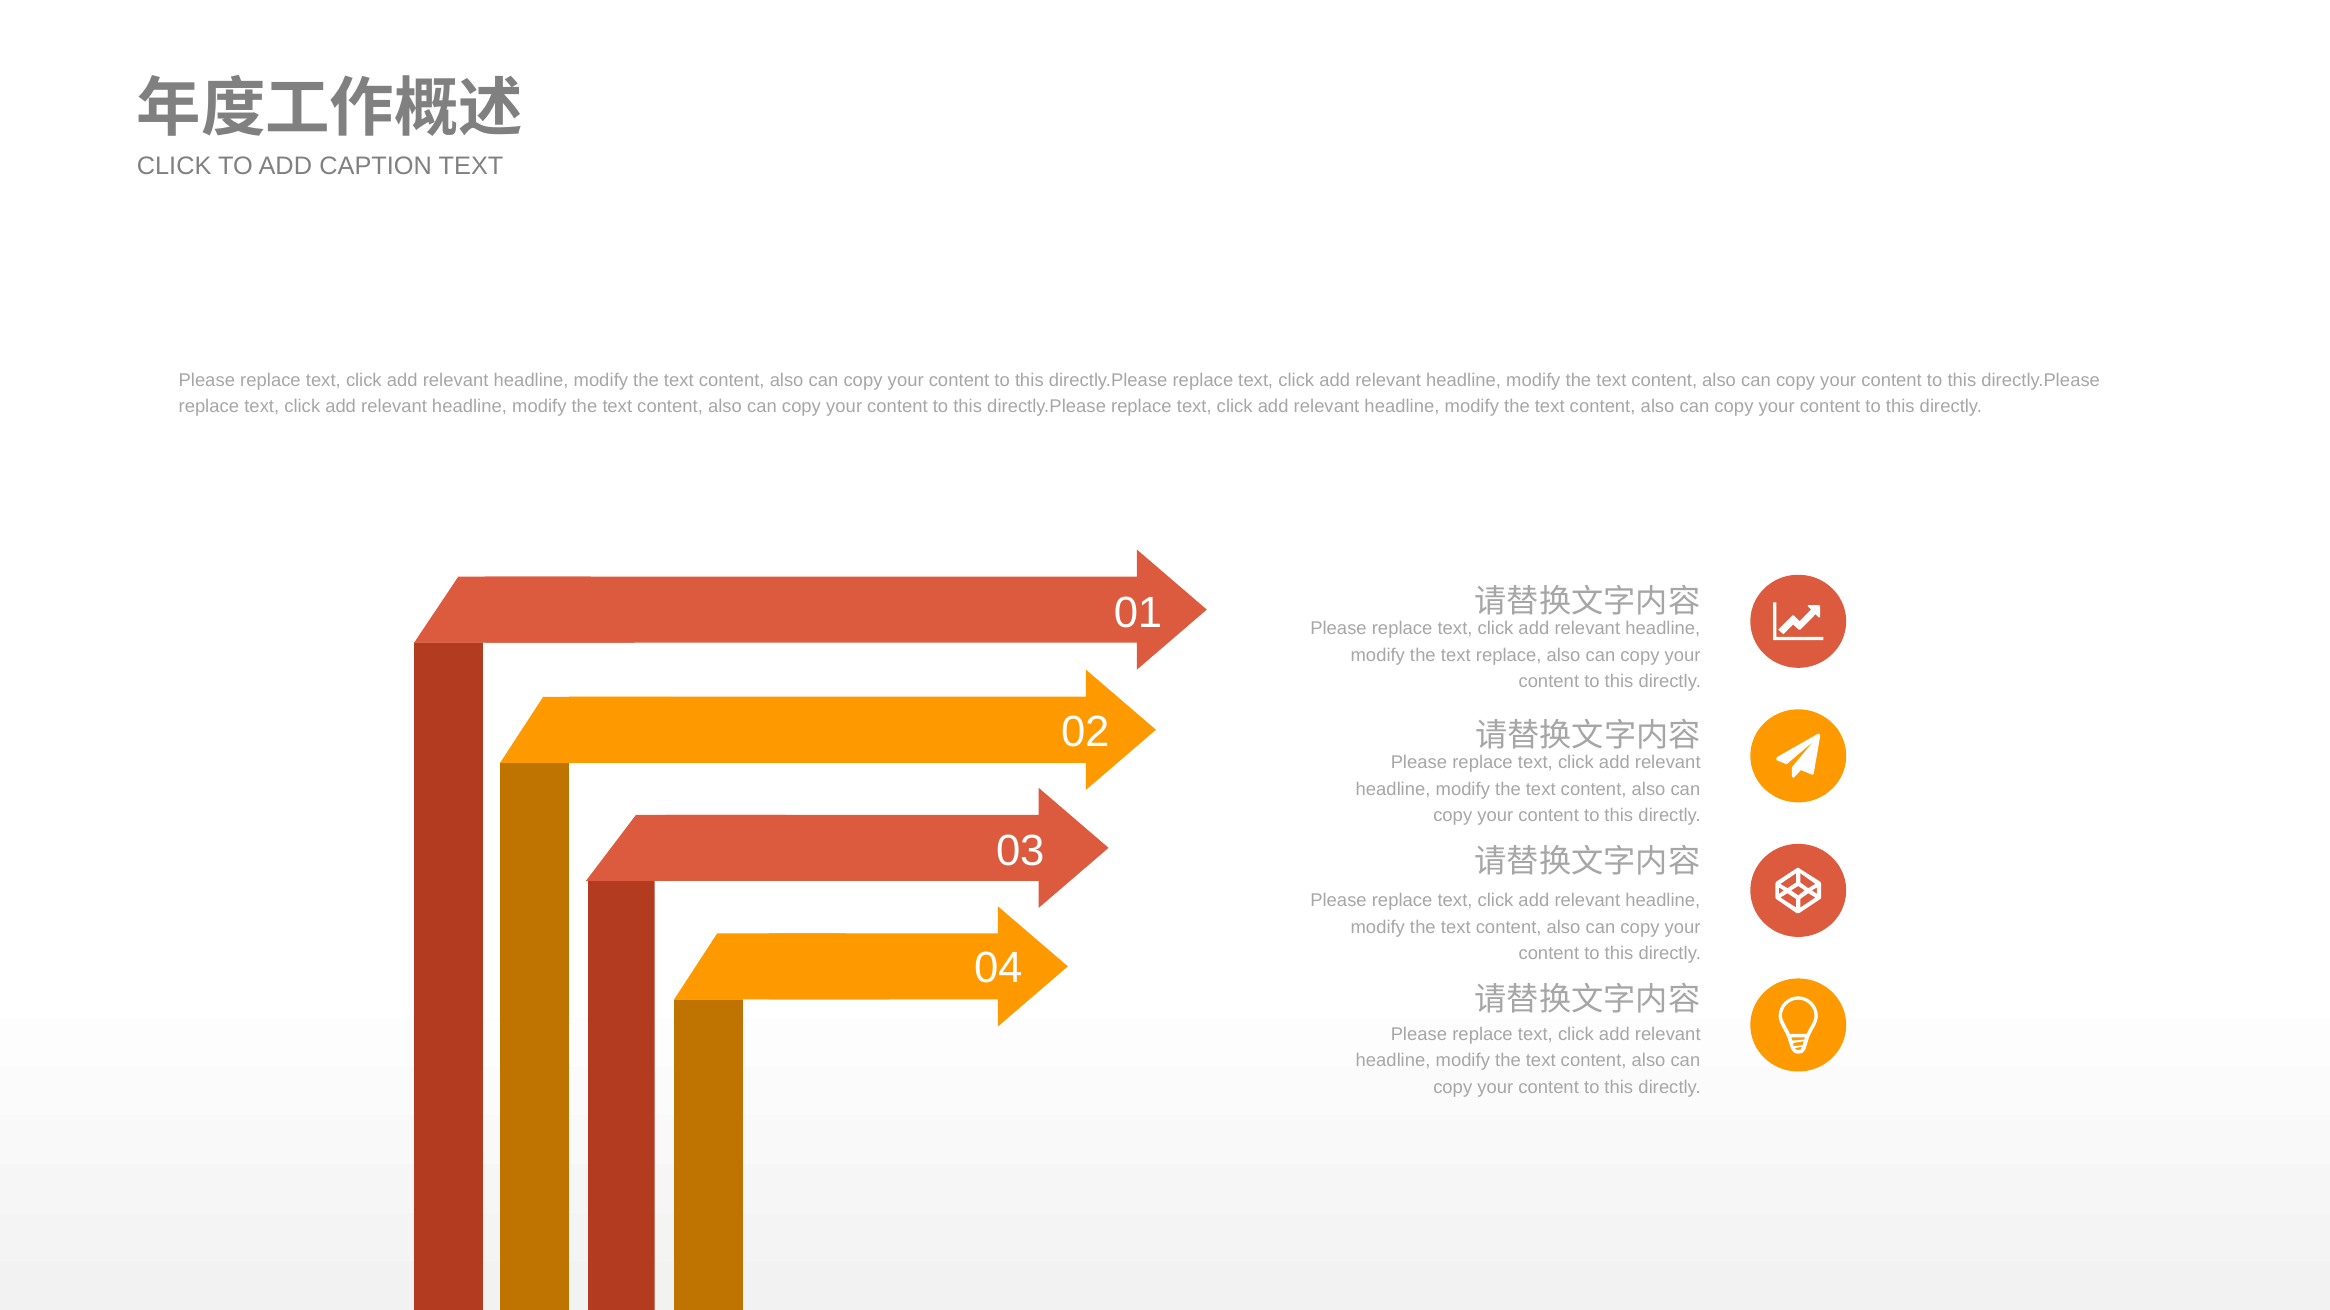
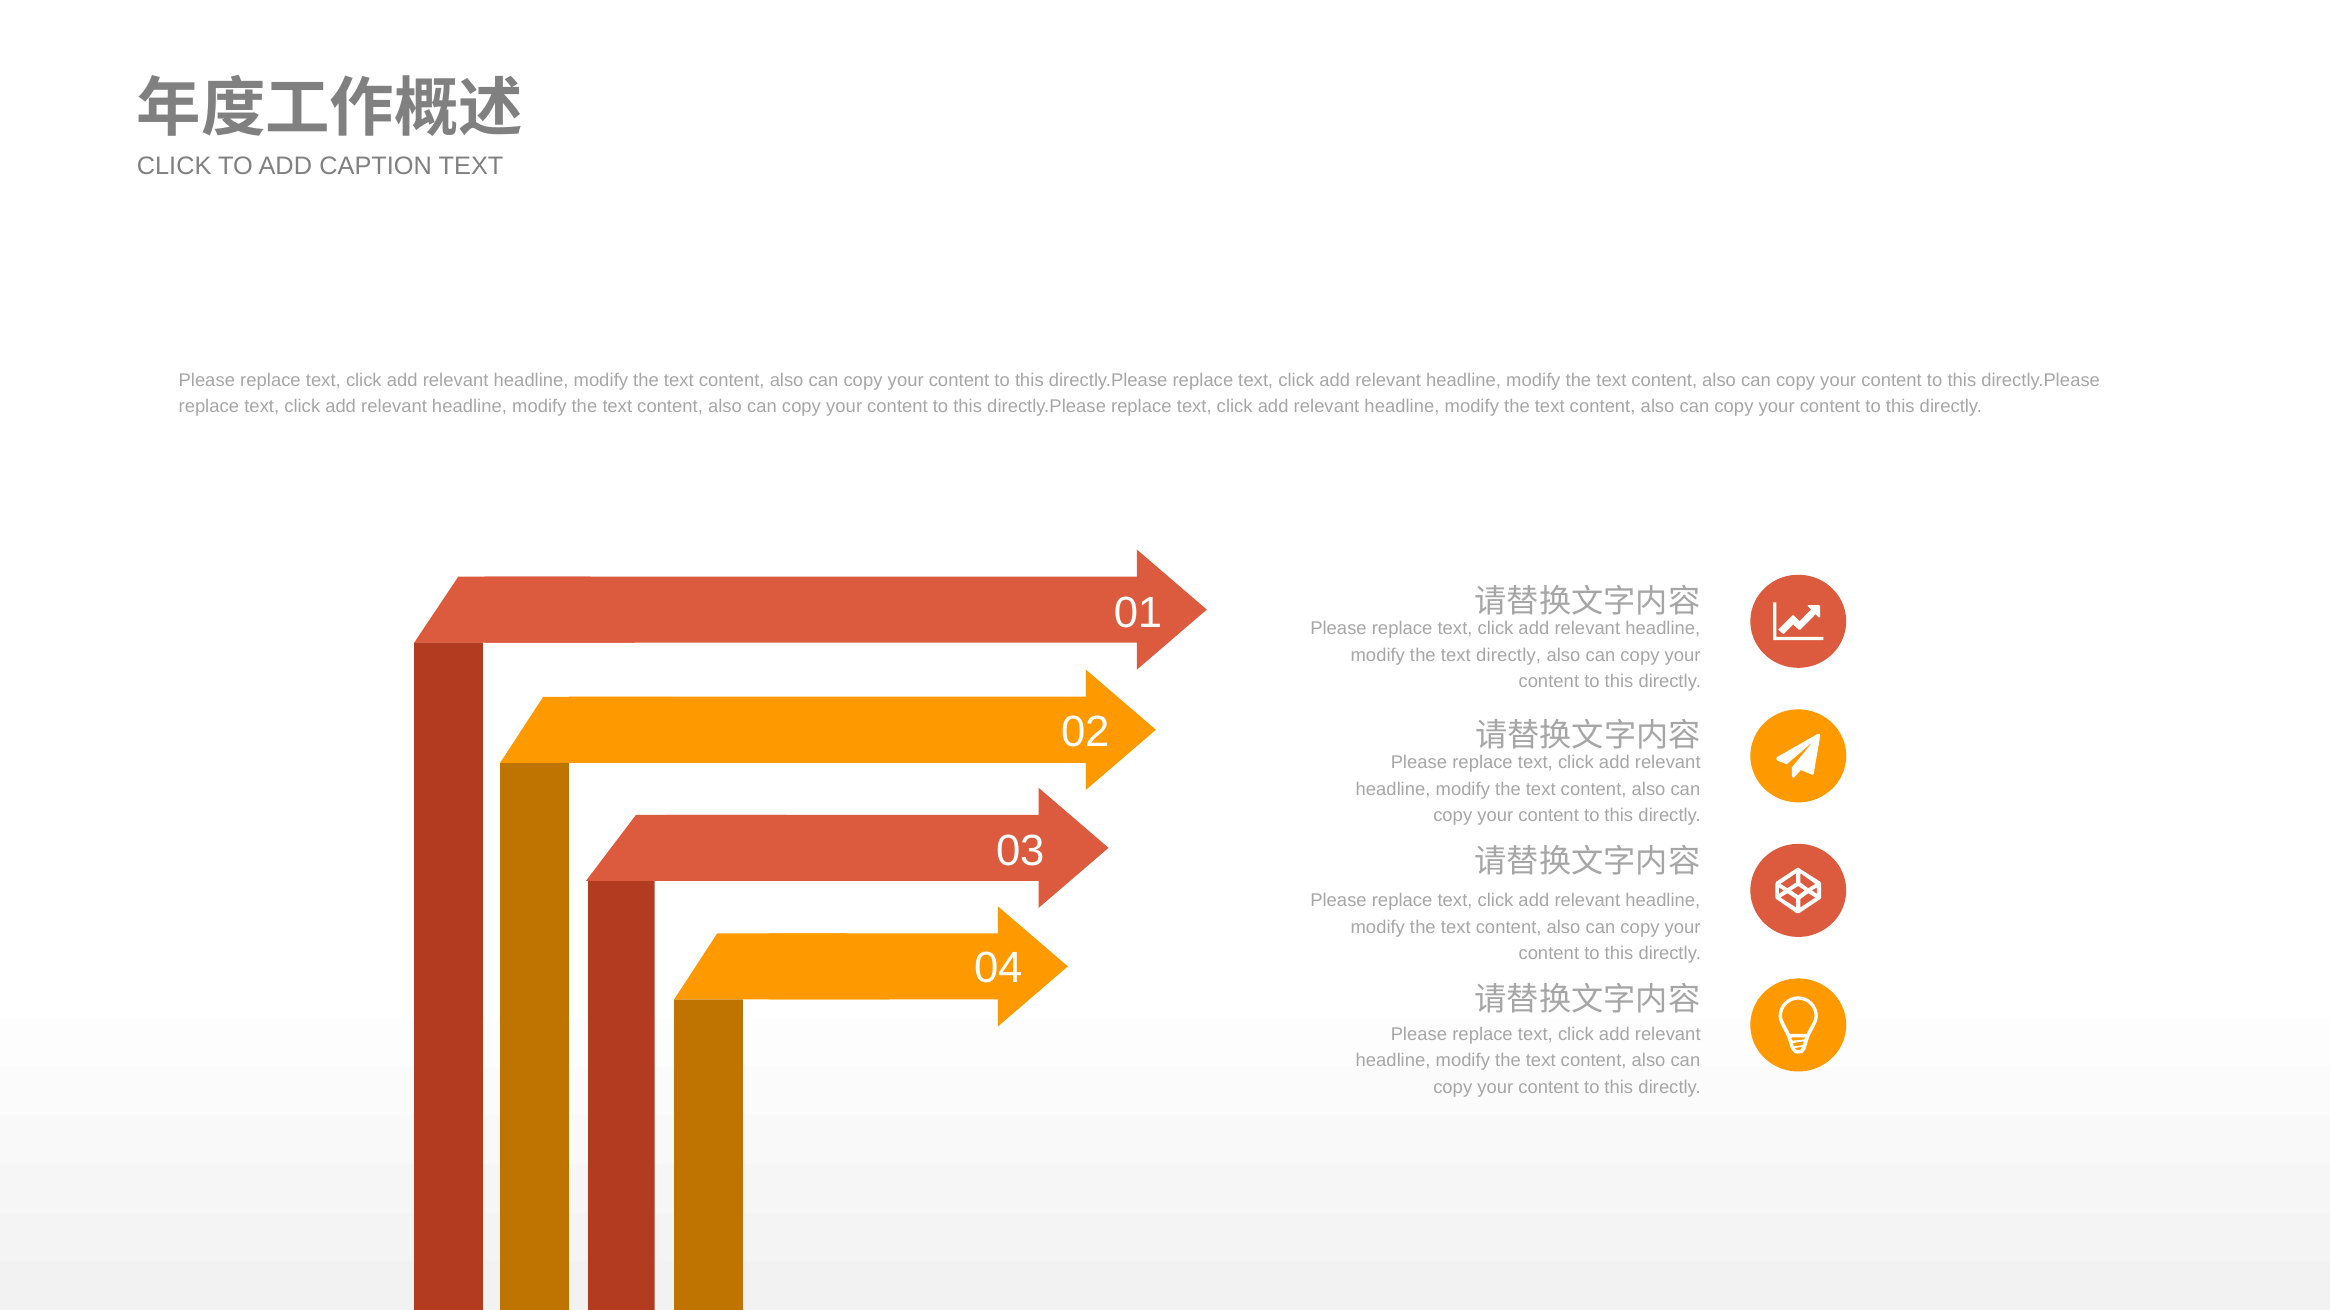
text replace: replace -> directly (1509, 656)
